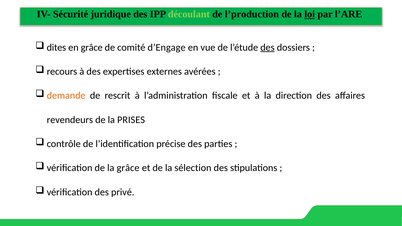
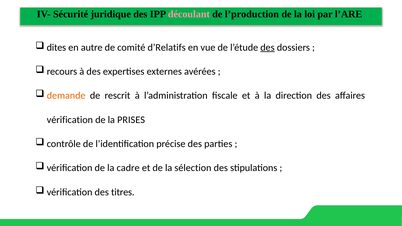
découlant colour: light green -> pink (189, 14)
loi underline: present -> none (310, 14)
en grâce: grâce -> autre (92, 47)
d’Engage: d’Engage -> d’Relatifs (167, 47)
revendeurs: revendeurs -> vérification (70, 120)
la grâce: grâce -> cadre (128, 168)
privé: privé -> titres (123, 192)
